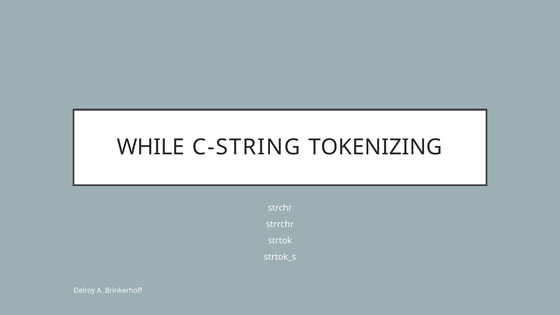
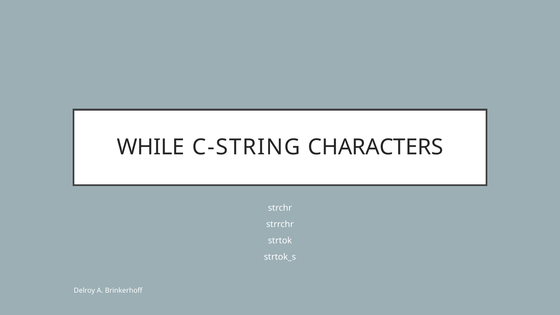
TOKENIZING: TOKENIZING -> CHARACTERS (376, 147)
